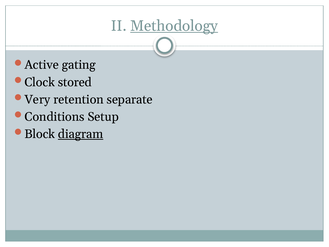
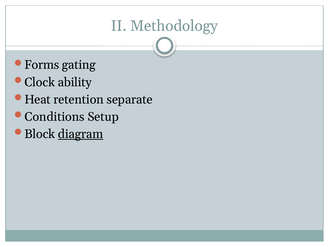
Methodology underline: present -> none (174, 26)
Active: Active -> Forms (42, 65)
stored: stored -> ability (75, 82)
Very: Very -> Heat (38, 99)
